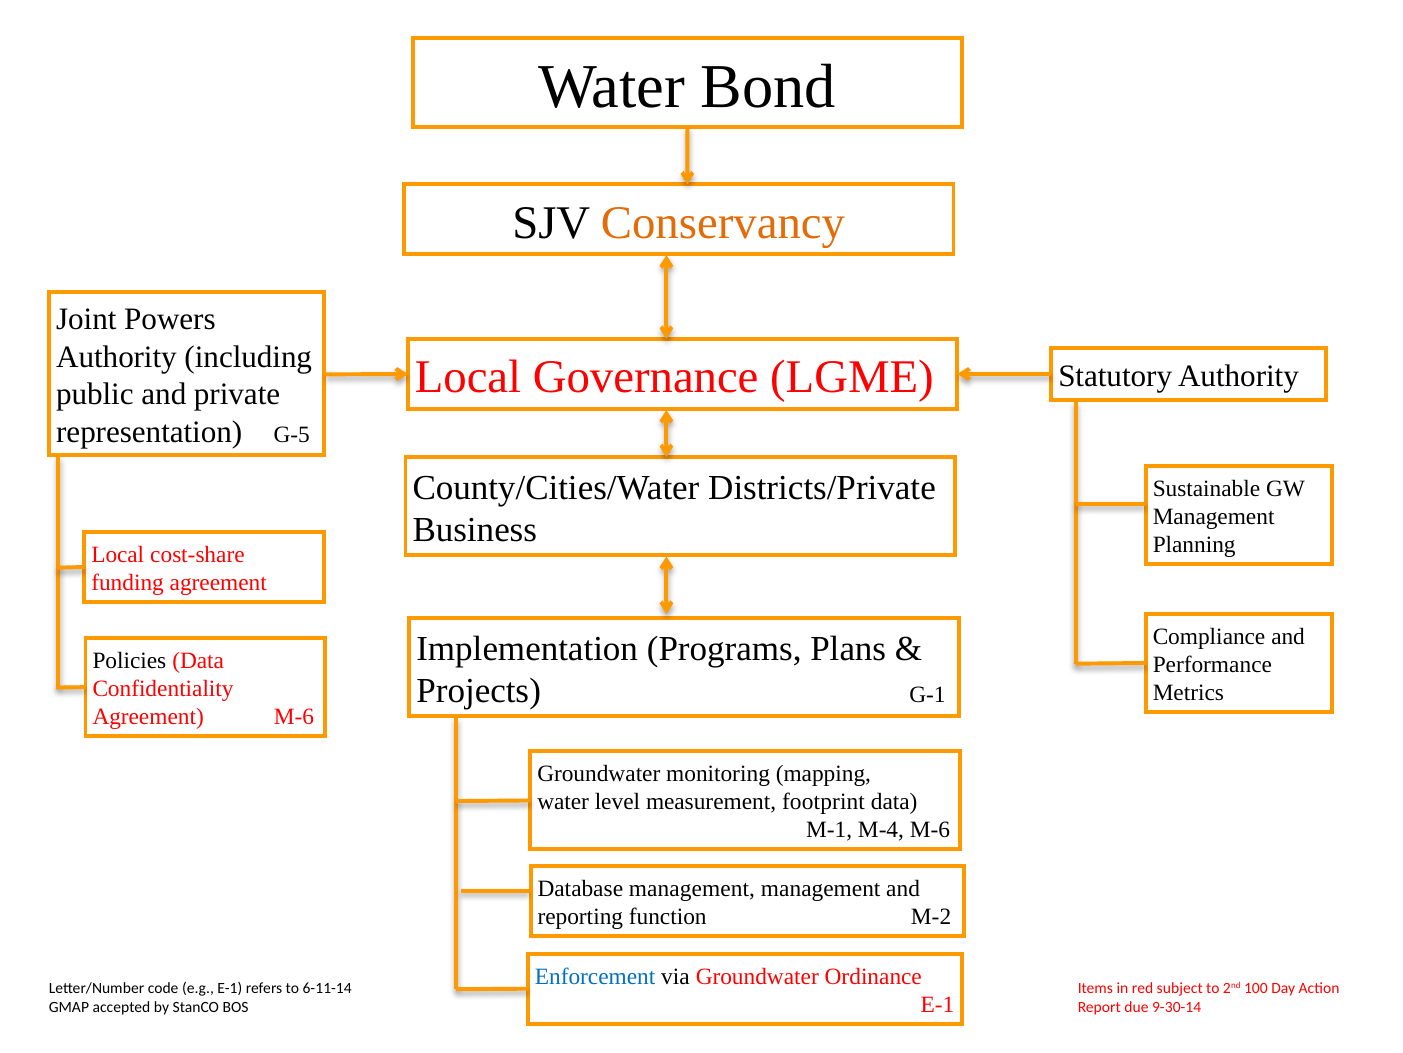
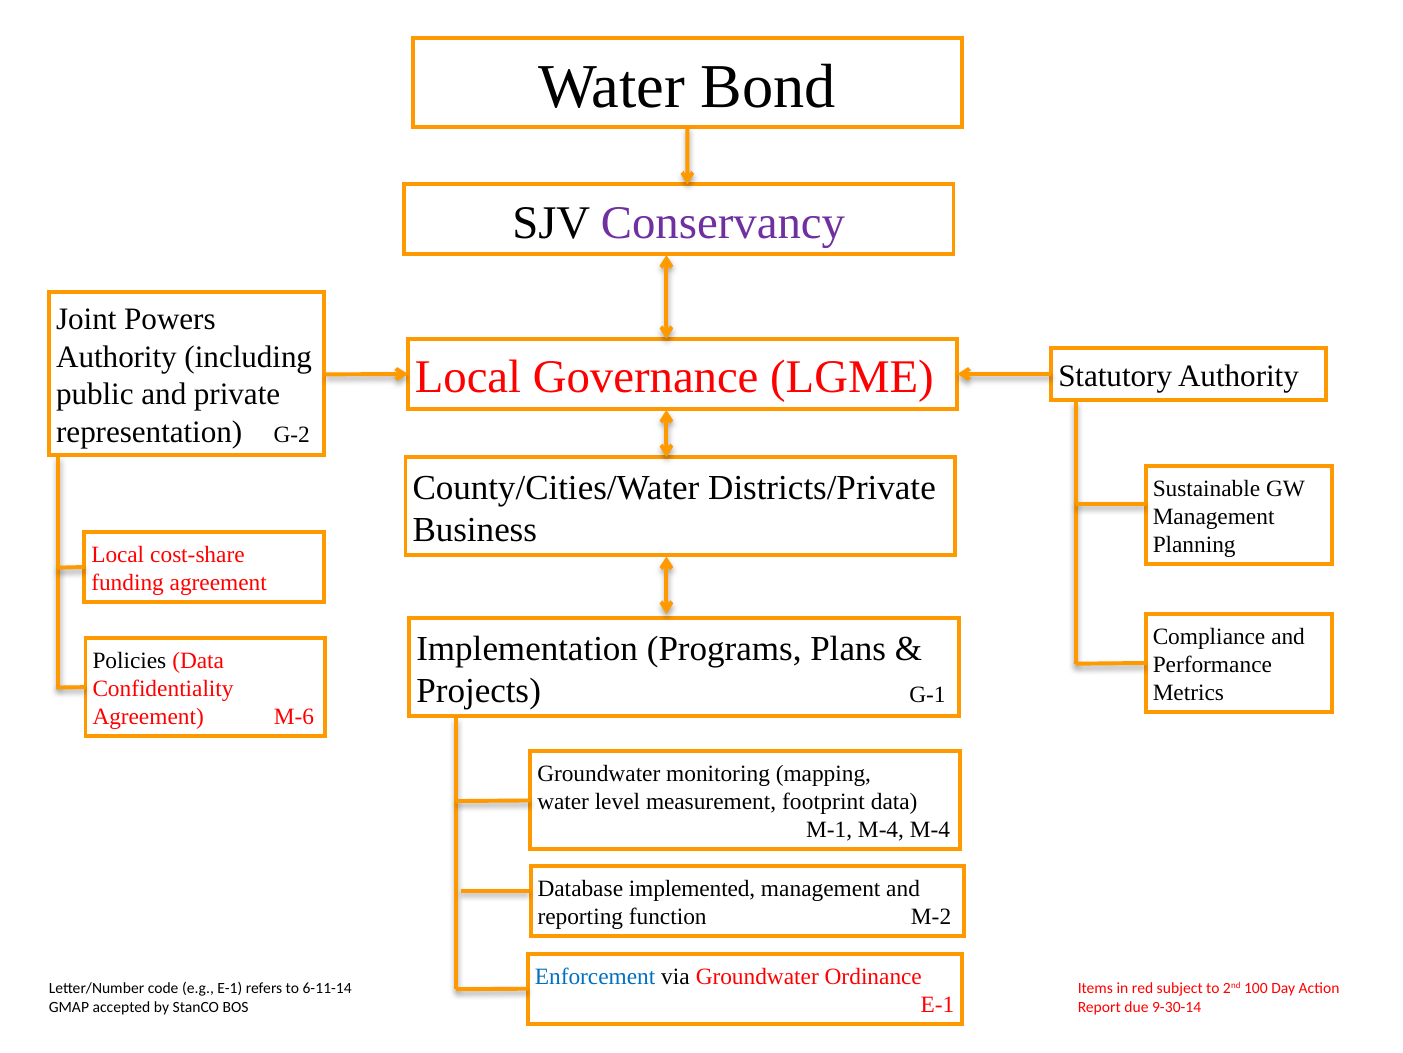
Conservancy colour: orange -> purple (723, 223)
G-5: G-5 -> G-2 (292, 434)
M-4 M-6: M-6 -> M-4 (930, 830)
Database management: management -> implemented (692, 888)
